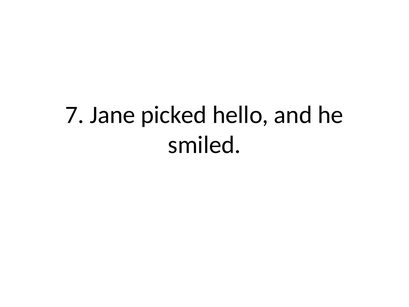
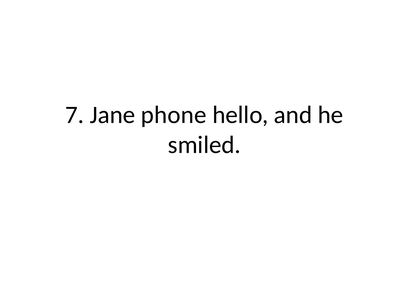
picked: picked -> phone (174, 115)
